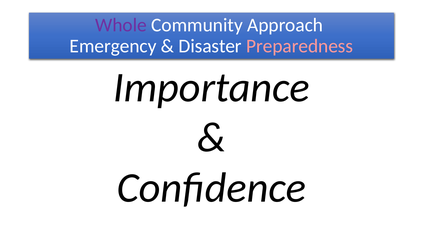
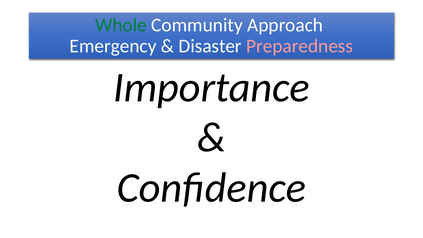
Whole colour: purple -> green (121, 25)
